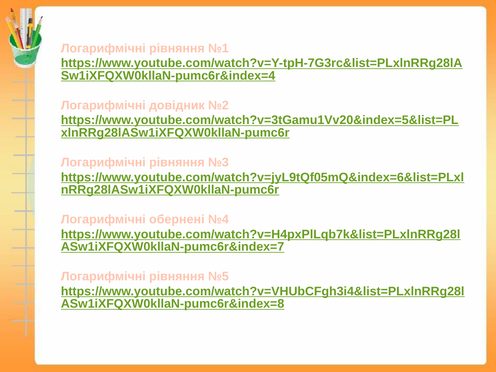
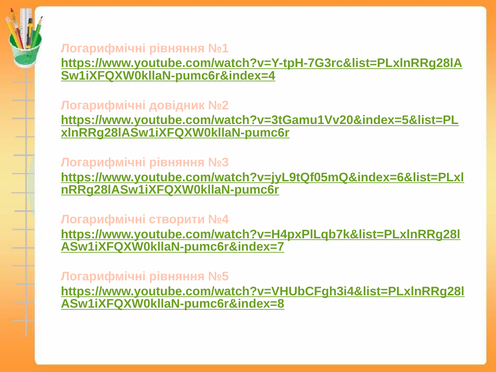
обернені: обернені -> створити (177, 219)
